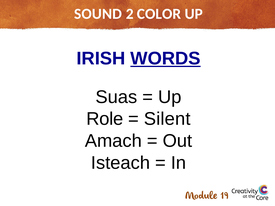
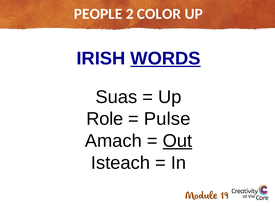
SOUND: SOUND -> PEOPLE (98, 14)
Silent: Silent -> Pulse (167, 119)
Out underline: none -> present (178, 141)
